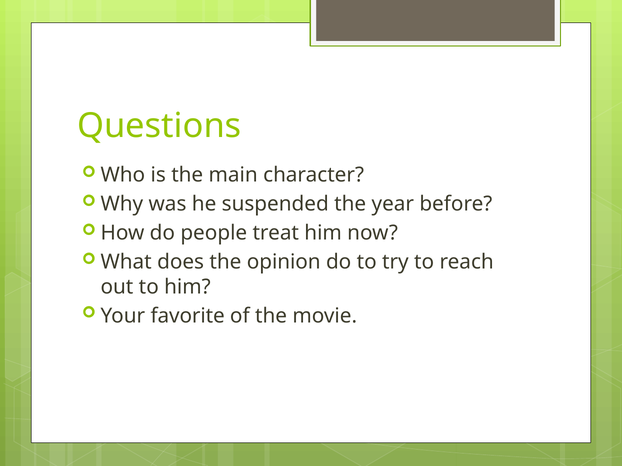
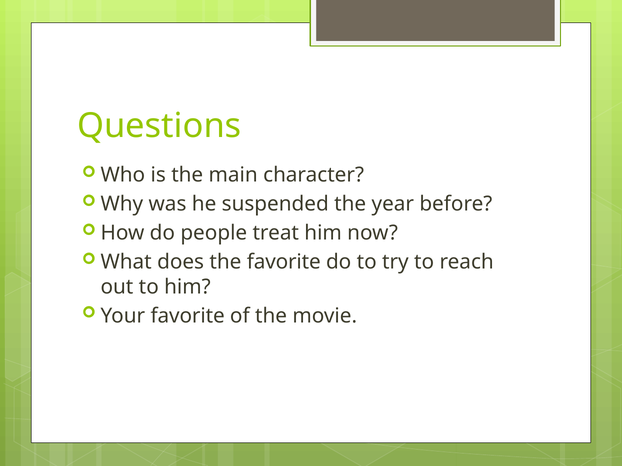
the opinion: opinion -> favorite (284, 262)
